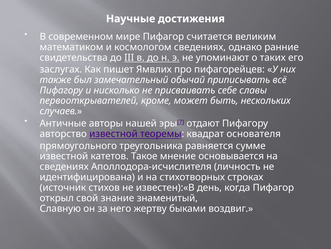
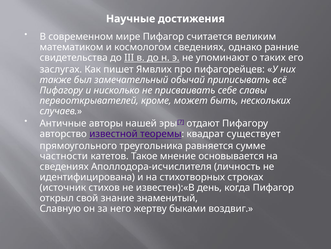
основателя: основателя -> существует (254, 134)
известной: известной -> частности (64, 156)
